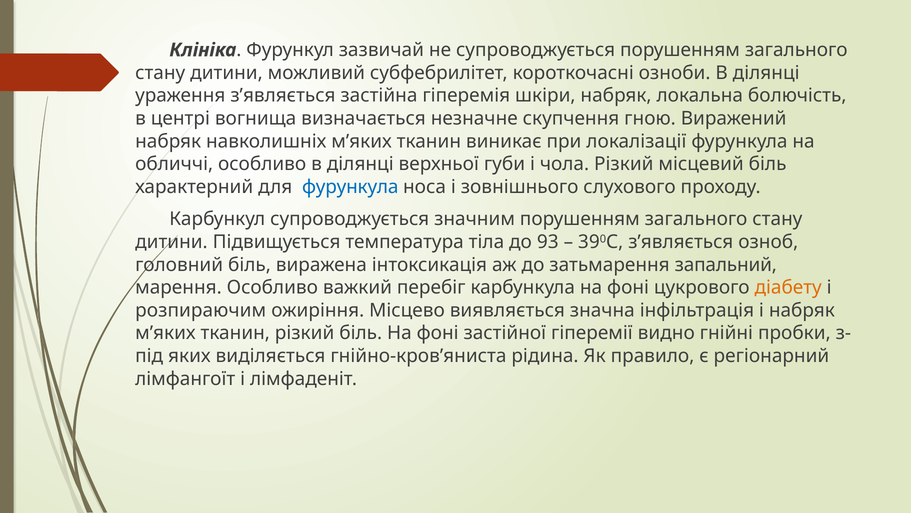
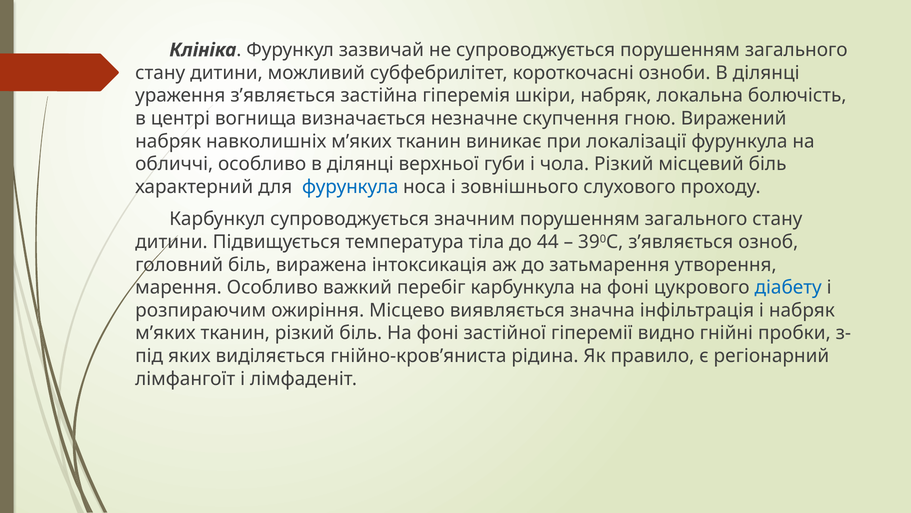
93: 93 -> 44 (548, 242)
запальний: запальний -> утворення (726, 265)
діабету colour: orange -> blue (788, 287)
